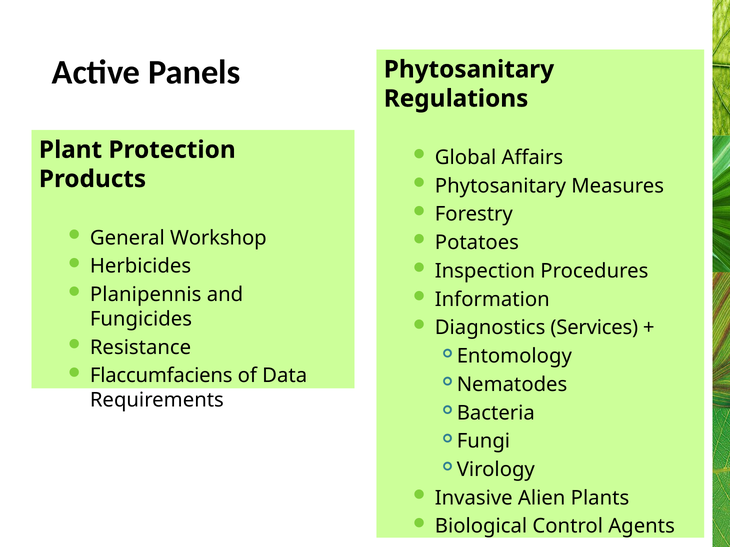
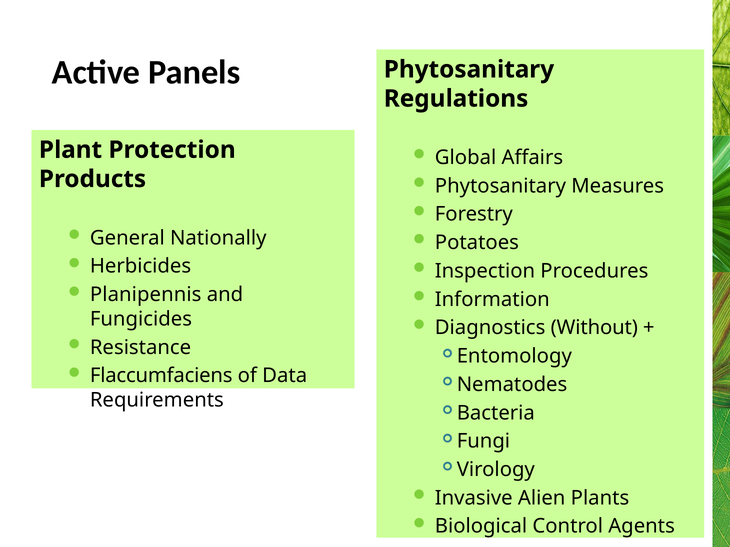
Workshop: Workshop -> Nationally (218, 238)
Services: Services -> Without (594, 328)
